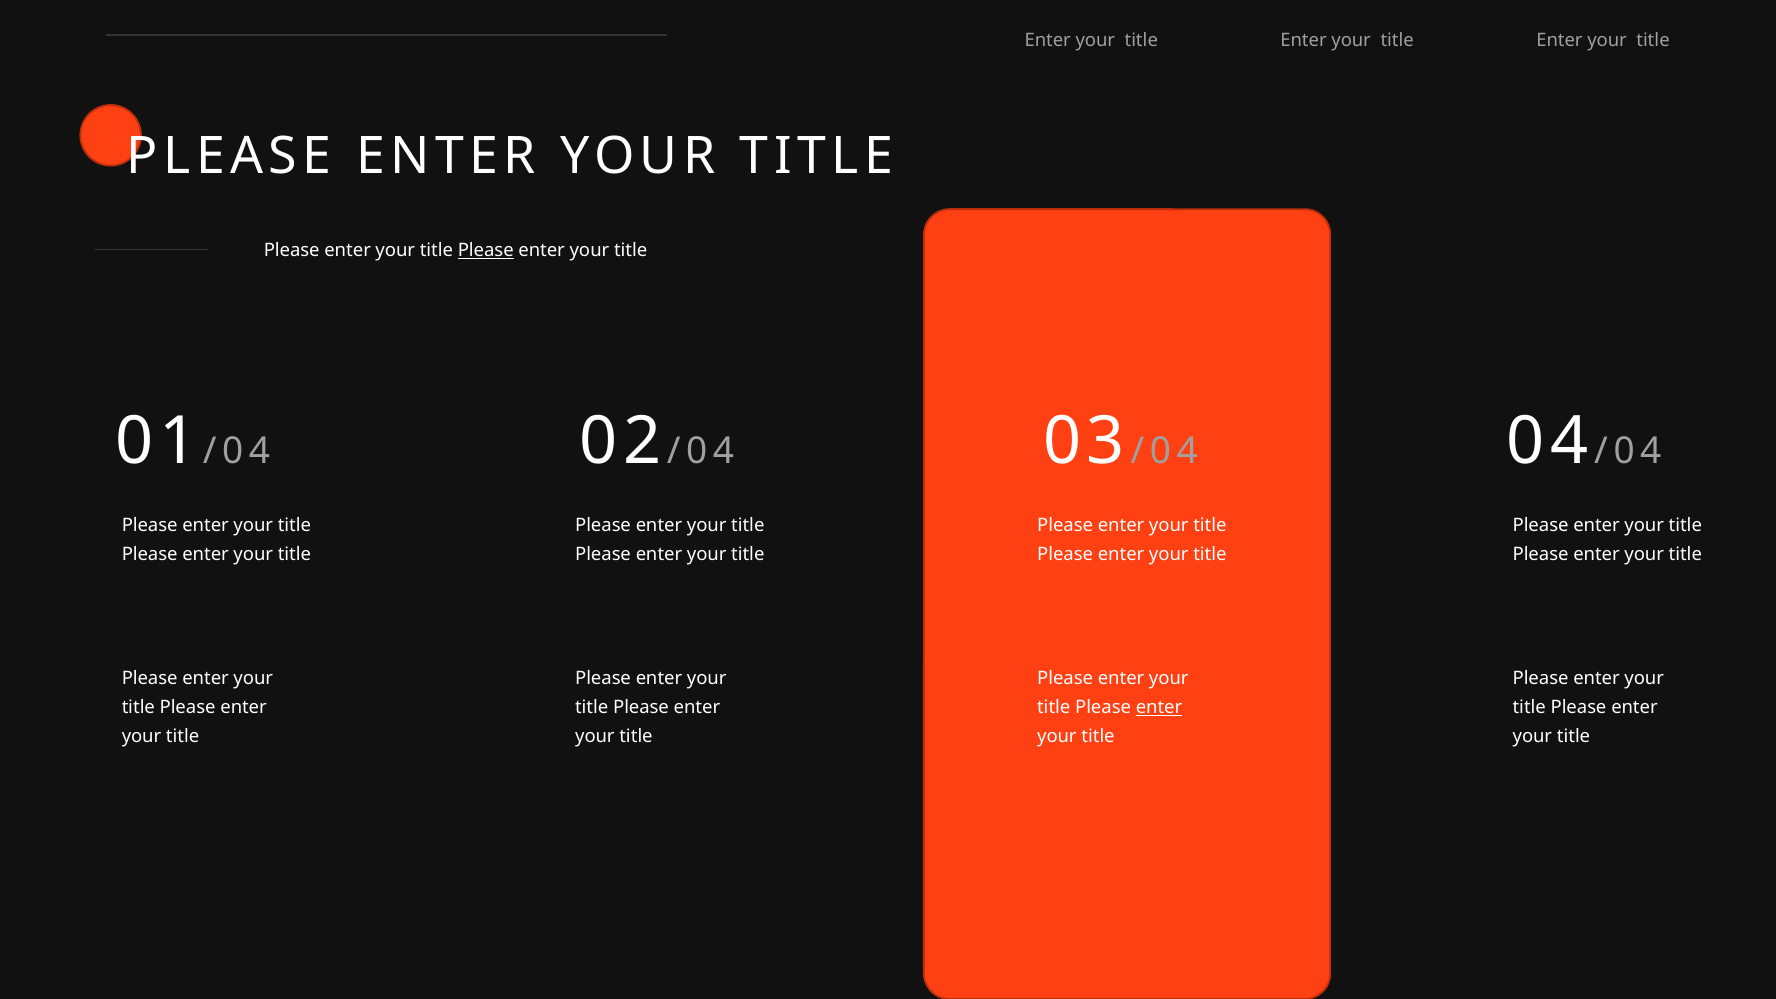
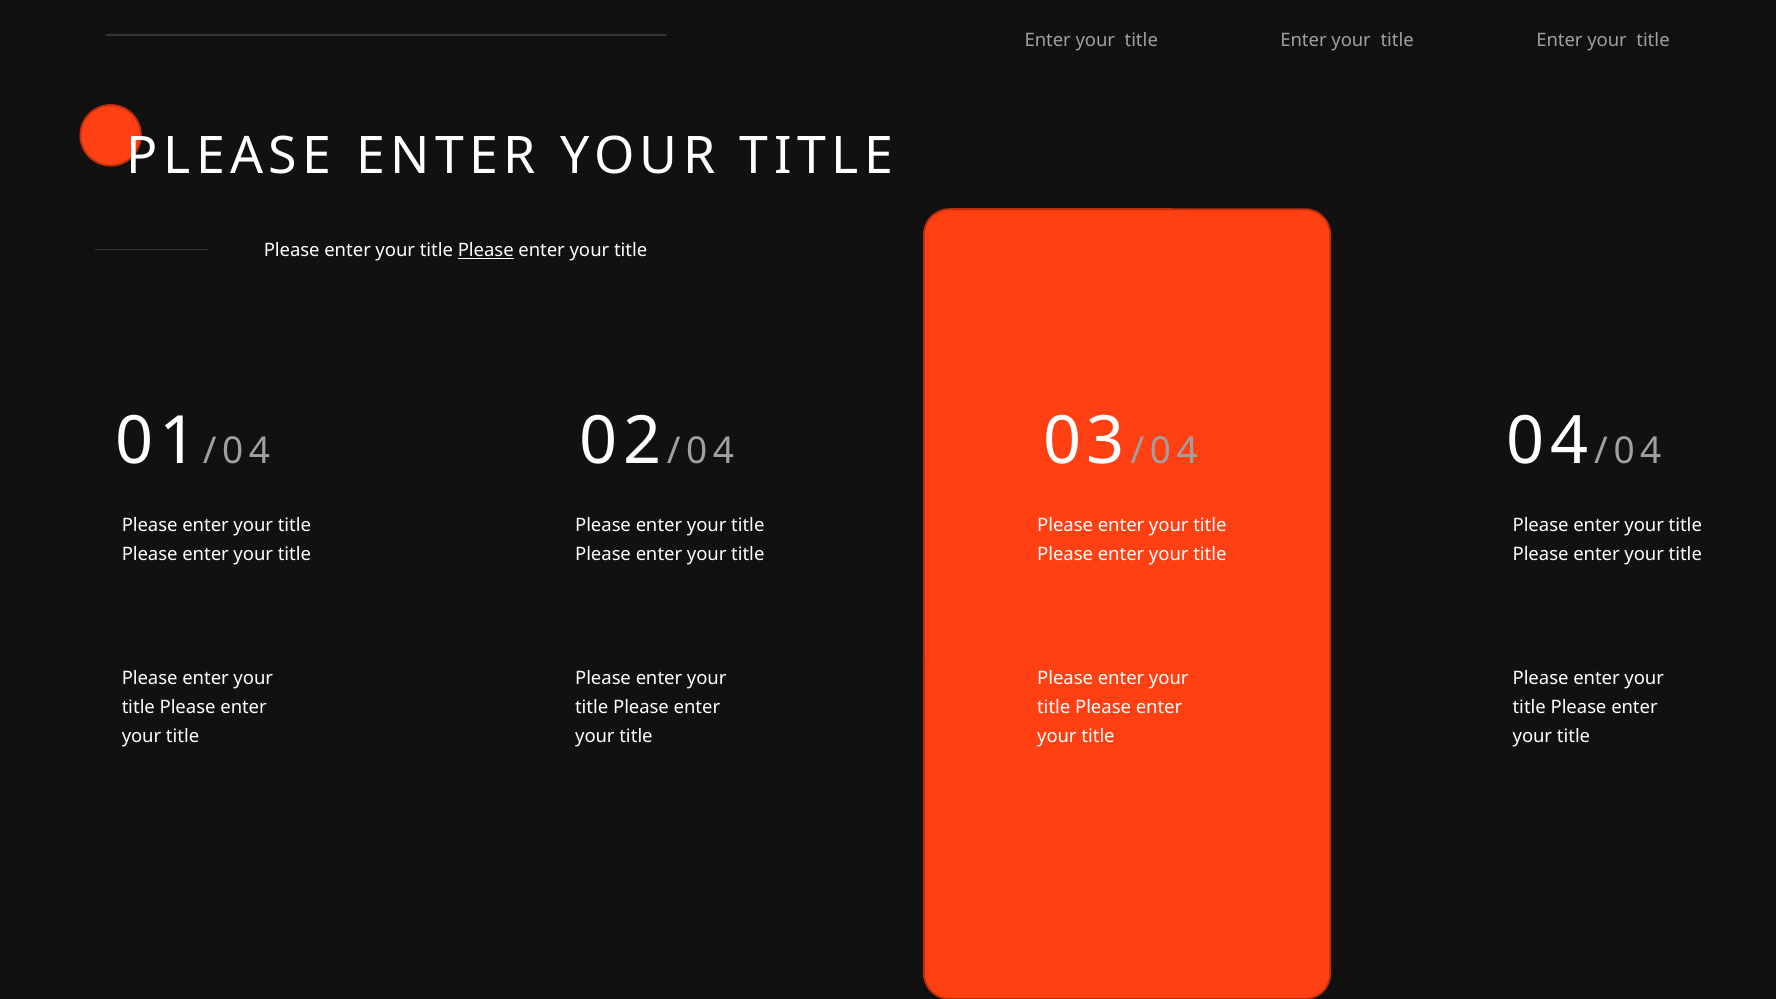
enter underline: present -> none (1159, 707)
